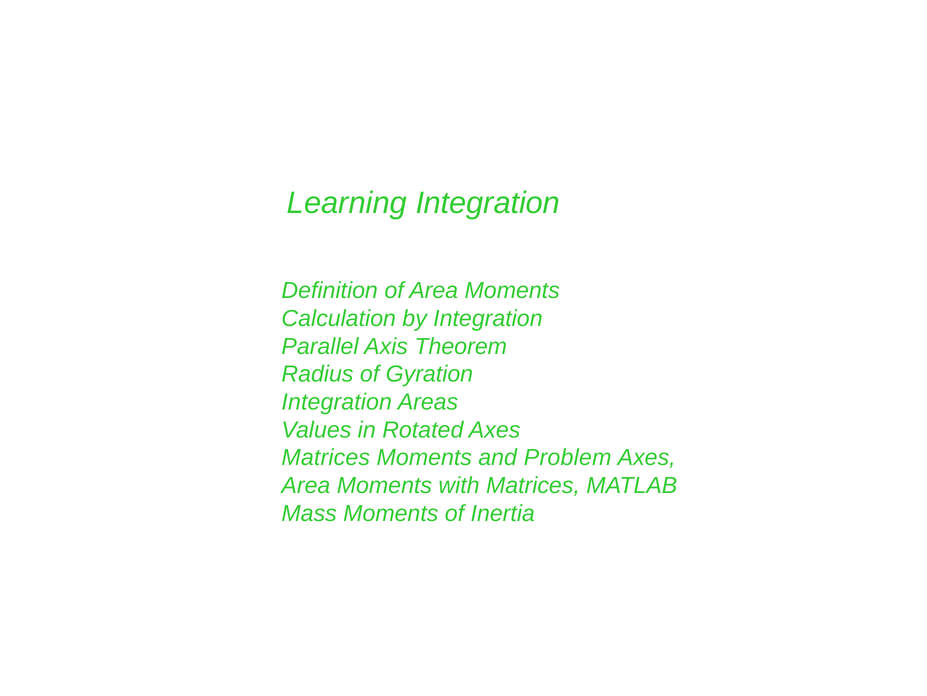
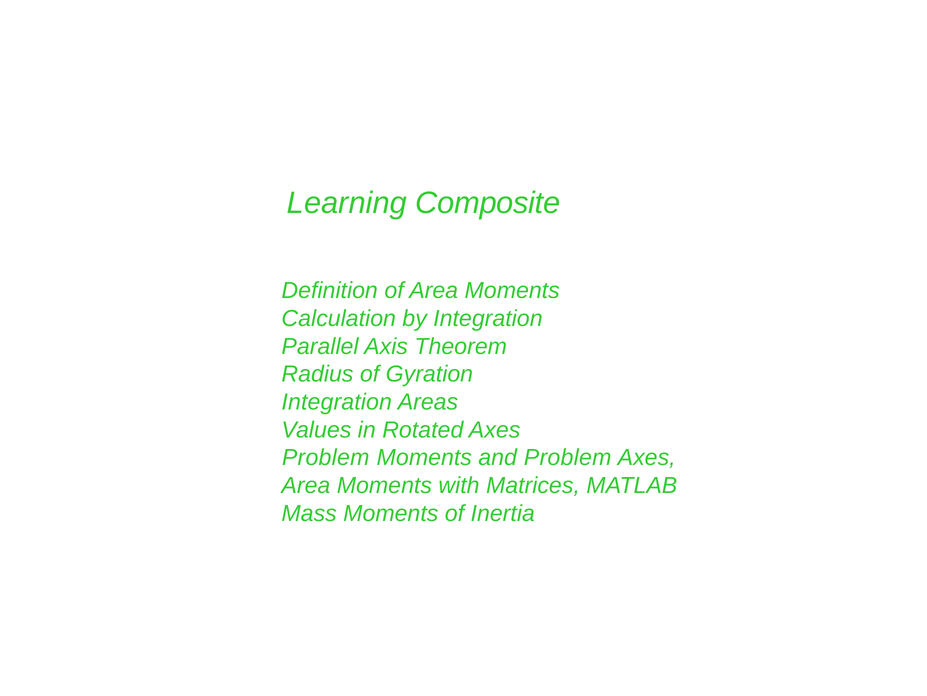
Learning Integration: Integration -> Composite (488, 203)
Matrices: Matrices -> Problem (326, 457)
